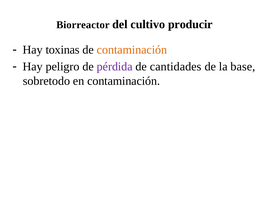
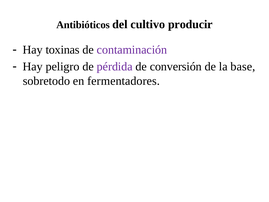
Biorreactor: Biorreactor -> Antibióticos (83, 25)
contaminación colour: orange -> purple (132, 50)
cantidades: cantidades -> conversión (176, 66)
en contaminación: contaminación -> fermentadores (124, 81)
